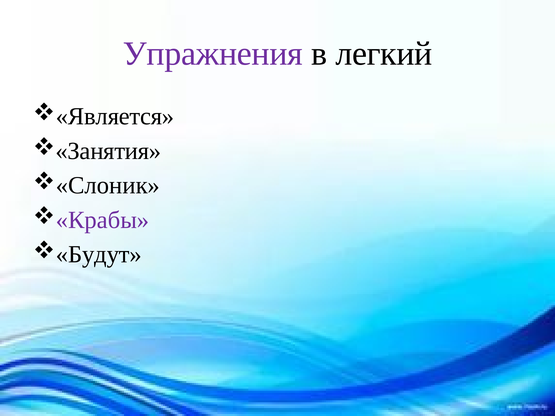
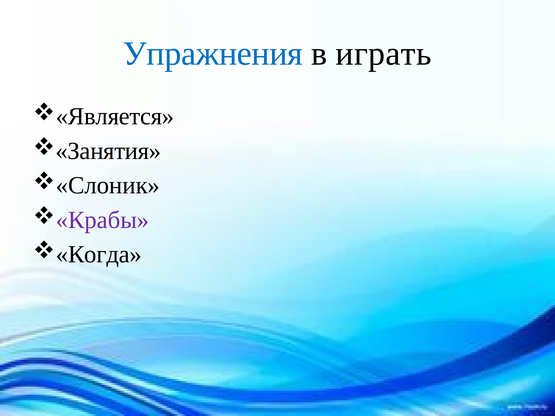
Упражнения colour: purple -> blue (213, 54)
легкий: легкий -> играть (384, 54)
Будут: Будут -> Когда (99, 255)
